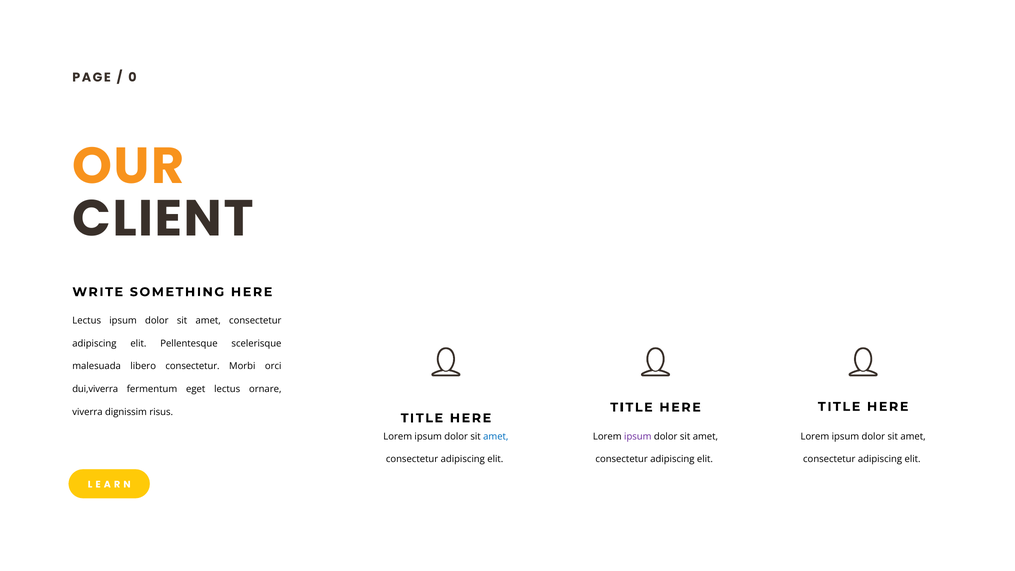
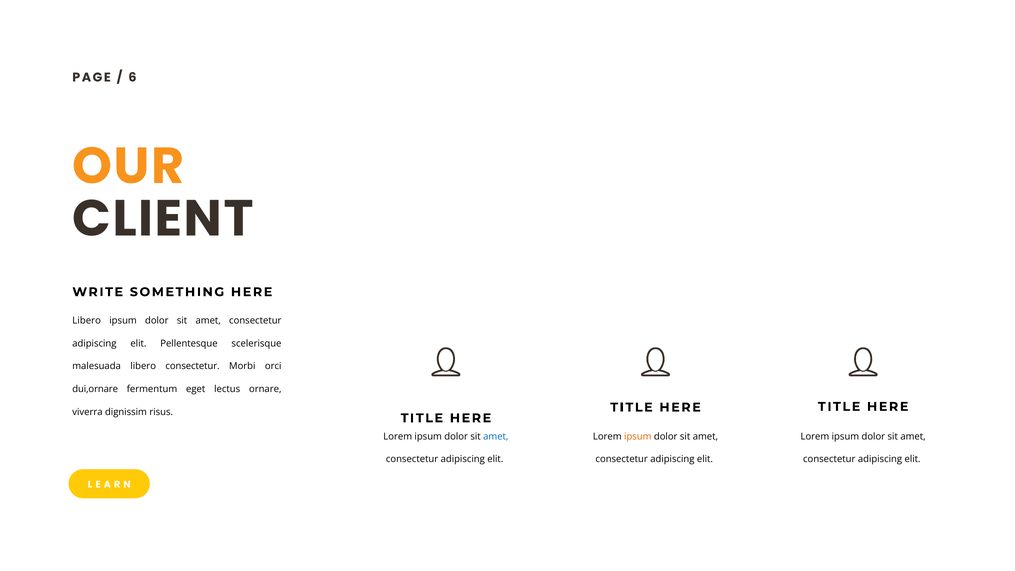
0: 0 -> 6 (132, 77)
Lectus: Lectus -> Libero (87, 321)
dui,viverra: dui,viverra -> dui,ornare (95, 389)
ipsum colour: purple -> orange (638, 436)
